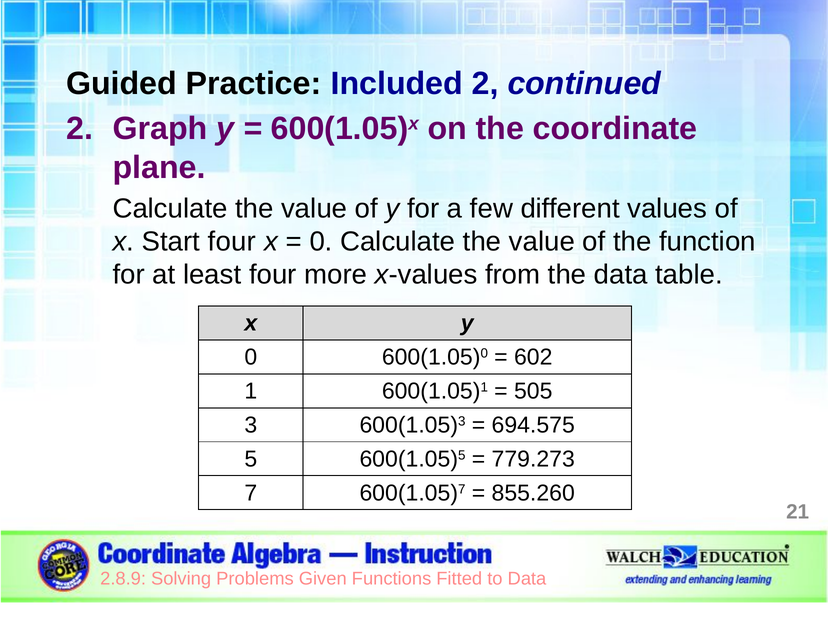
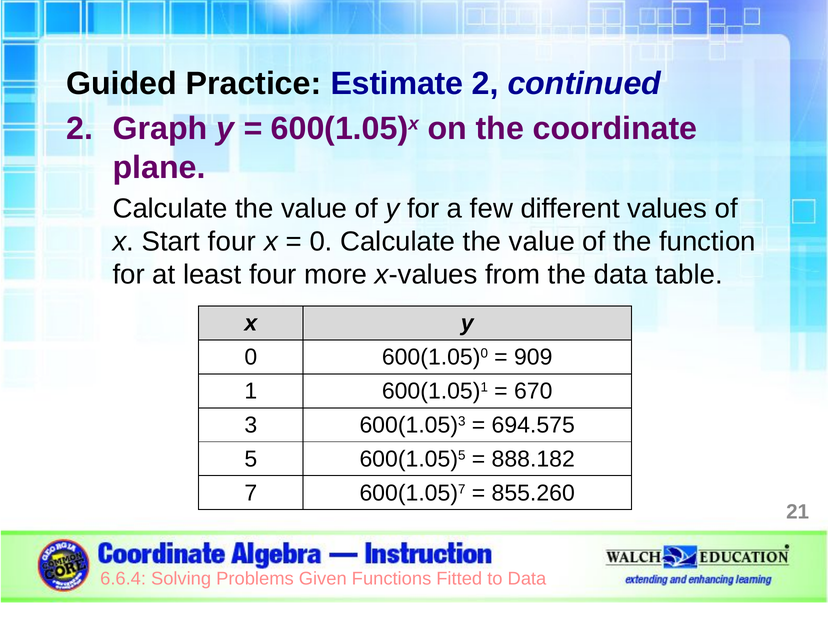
Included: Included -> Estimate (397, 84)
602: 602 -> 909 (533, 357)
505: 505 -> 670 (533, 391)
779.273: 779.273 -> 888.182 (533, 459)
2.8.9: 2.8.9 -> 6.6.4 (123, 579)
